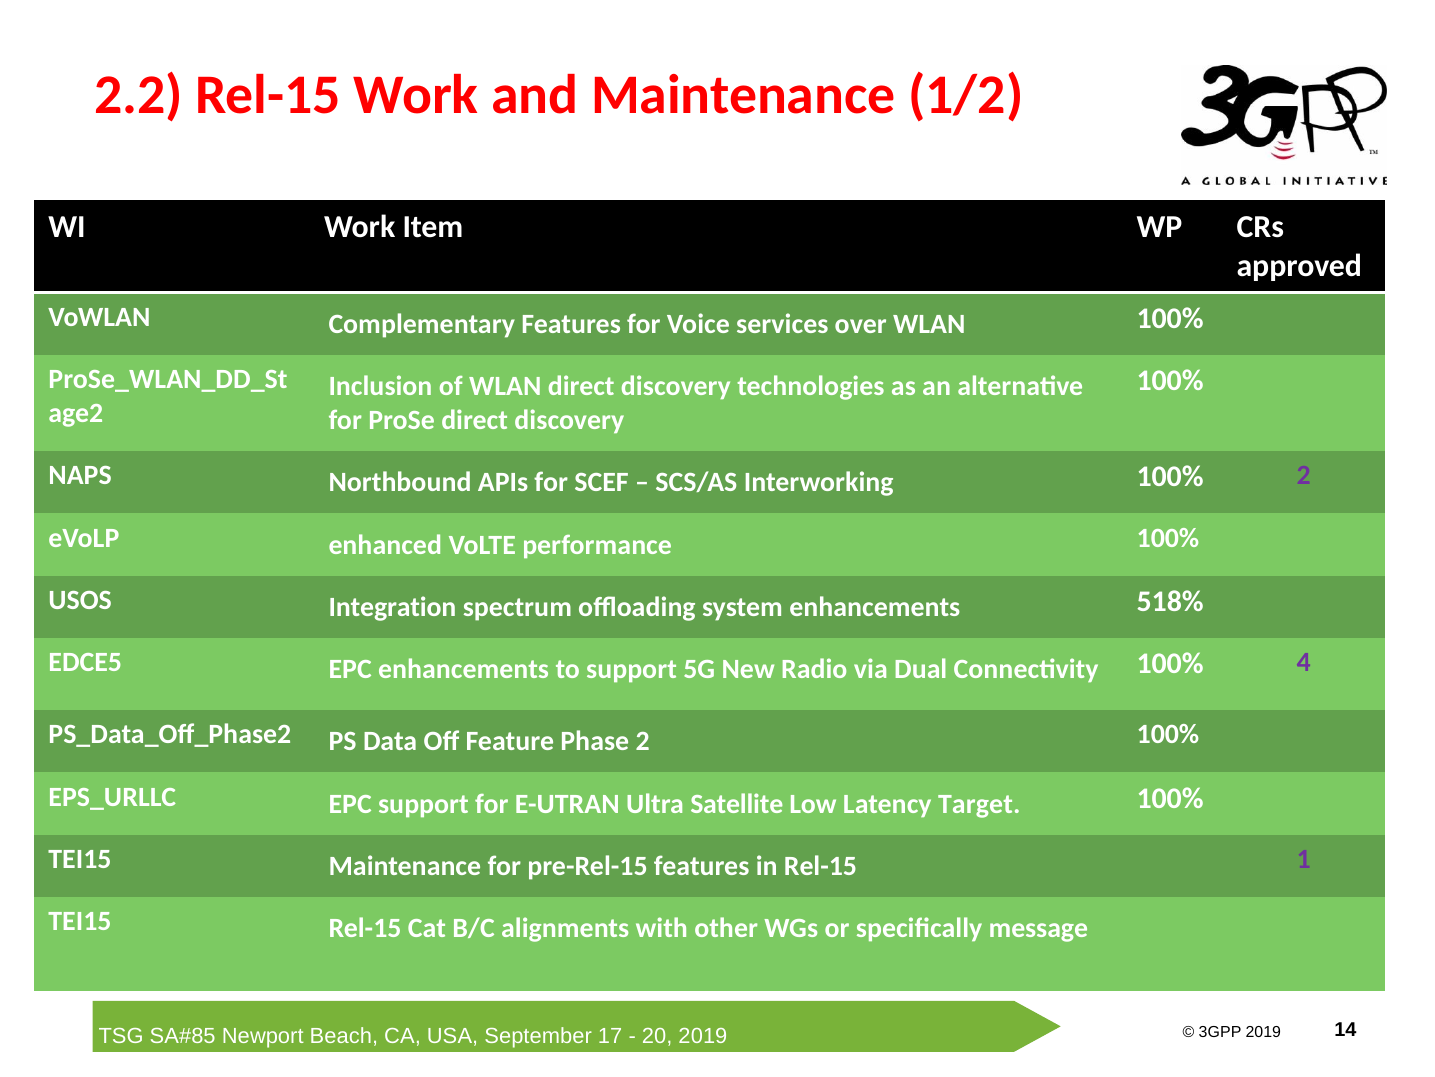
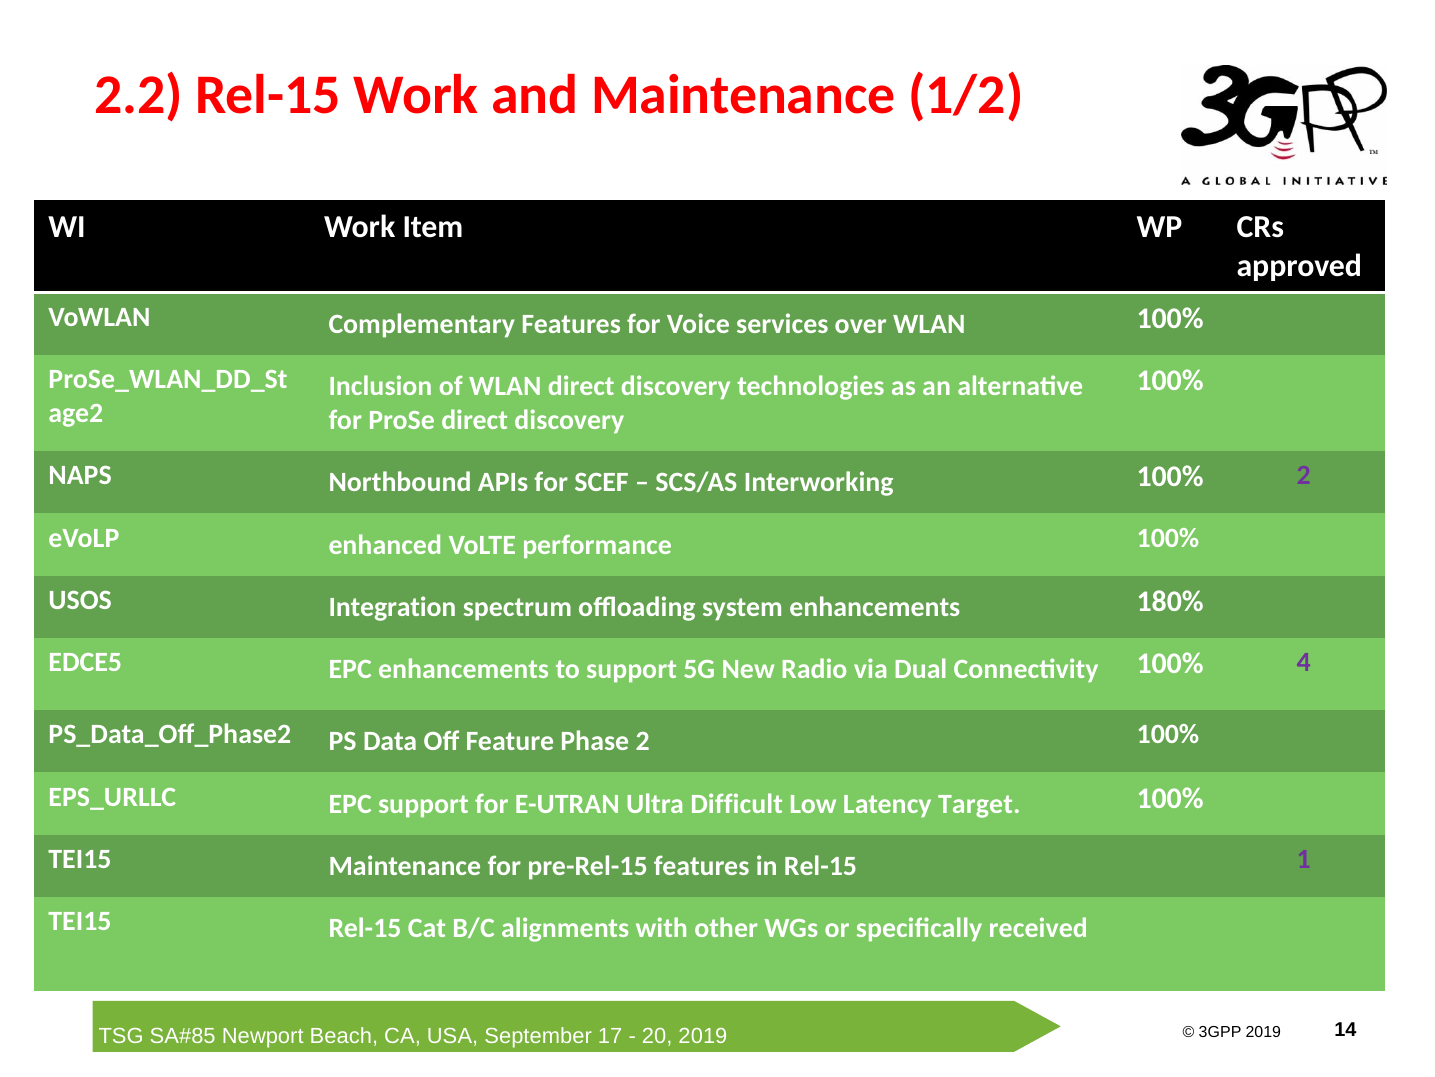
518%: 518% -> 180% (1170, 601)
Satellite: Satellite -> Difficult (737, 803)
message: message -> received (1038, 928)
